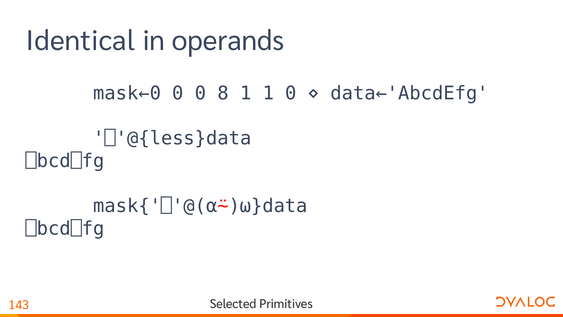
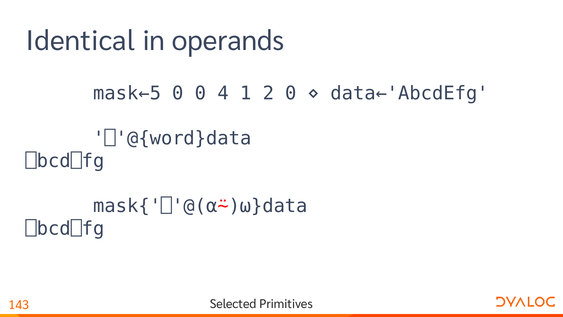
mask←0: mask←0 -> mask←5 (127, 93)
8: 8 -> 4 (223, 93)
1 1: 1 -> 2 (268, 93)
⎕'@{less}data: ⎕'@{less}data -> ⎕'@{word}data (172, 138)
